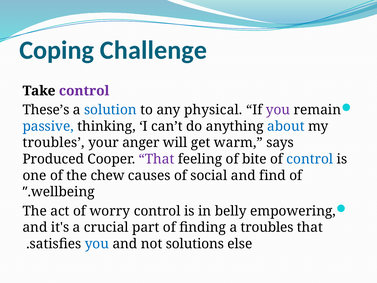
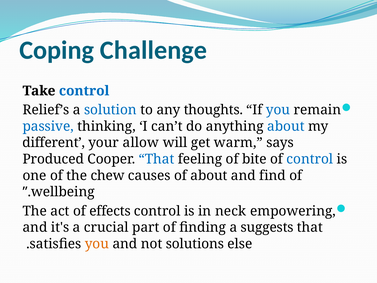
control colour: purple -> blue (84, 91)
These’s: These’s -> Relief’s (46, 110)
physical: physical -> thoughts (213, 110)
you colour: purple -> blue (278, 110)
troubles: troubles -> different (54, 143)
anger: anger -> allow (141, 143)
That colour: purple -> blue (157, 159)
of social: social -> about (209, 175)
worry: worry -> effects (110, 211)
belly: belly -> neck (231, 211)
a troubles: troubles -> suggests (267, 227)
you colour: blue -> orange (97, 244)
